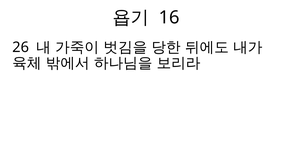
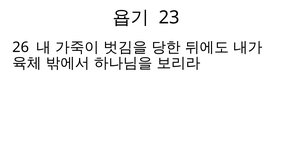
16: 16 -> 23 (169, 18)
